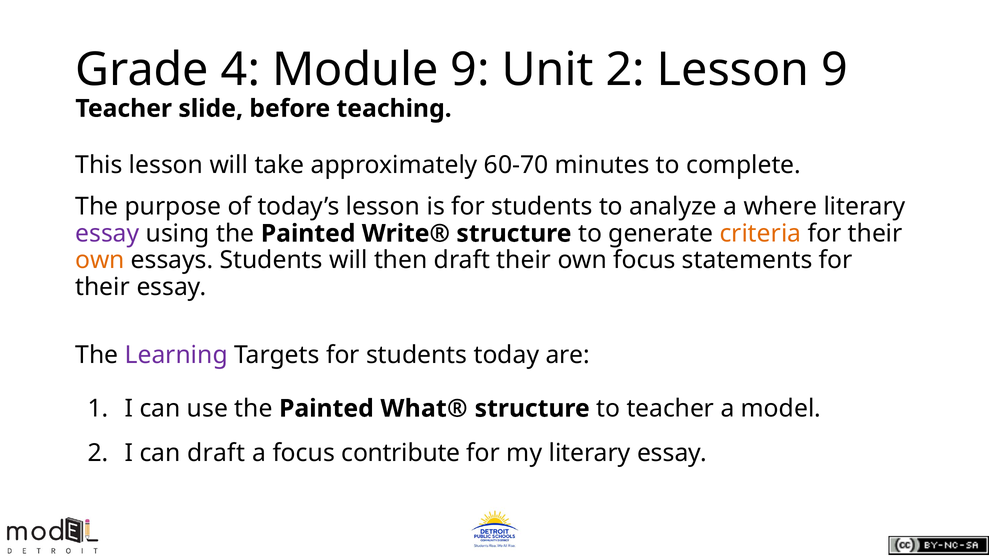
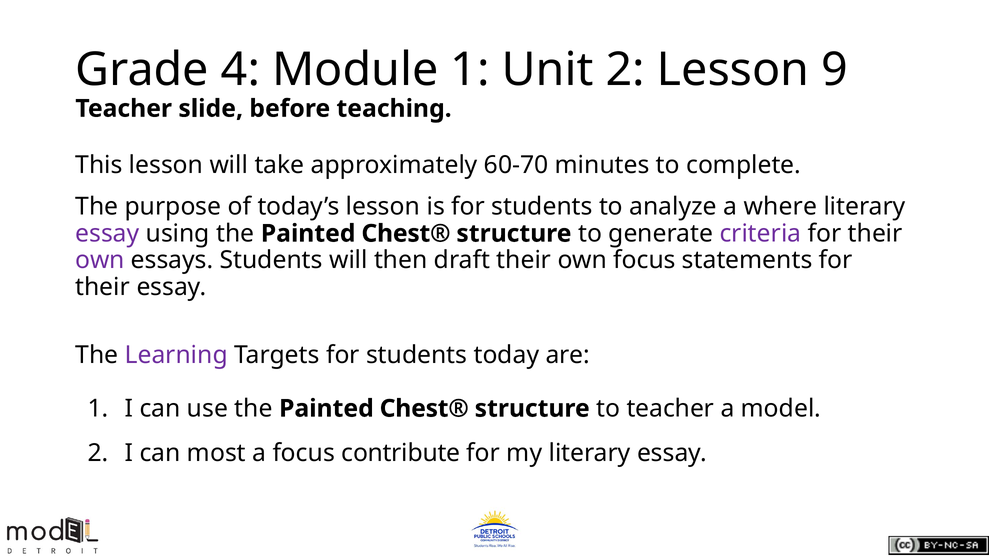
Module 9: 9 -> 1 (470, 70)
using the Painted Write®: Write® -> Chest® (406, 233)
criteria colour: orange -> purple (760, 233)
own colour: orange -> purple (100, 260)
use the Painted What®: What® -> Chest® (424, 408)
can draft: draft -> most (216, 453)
